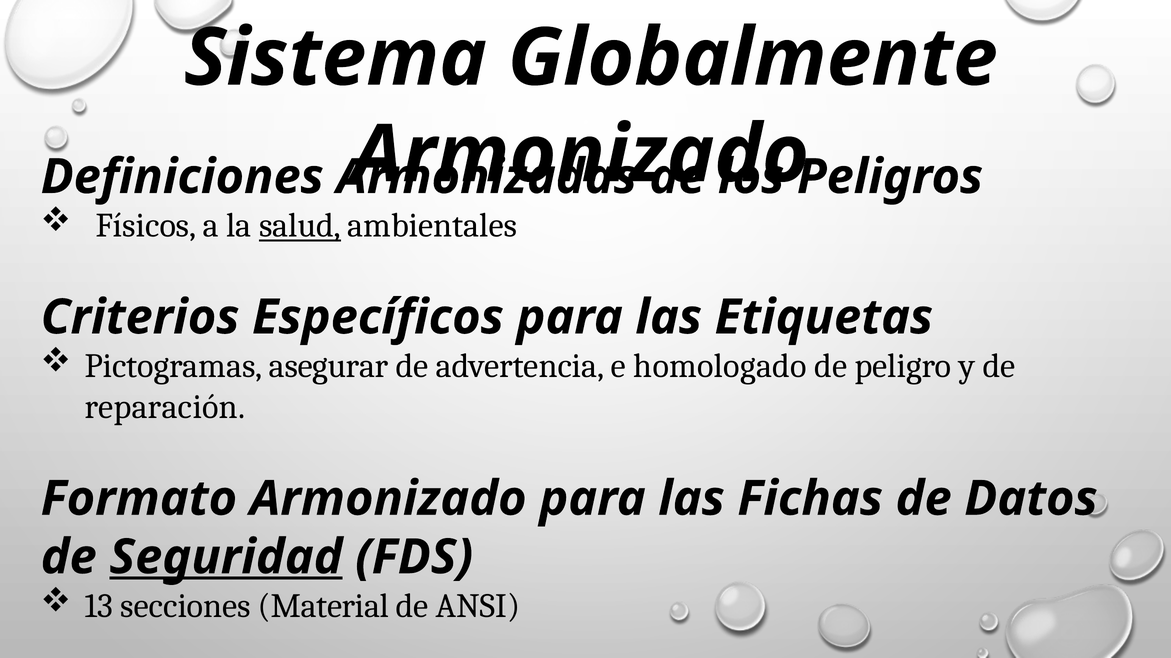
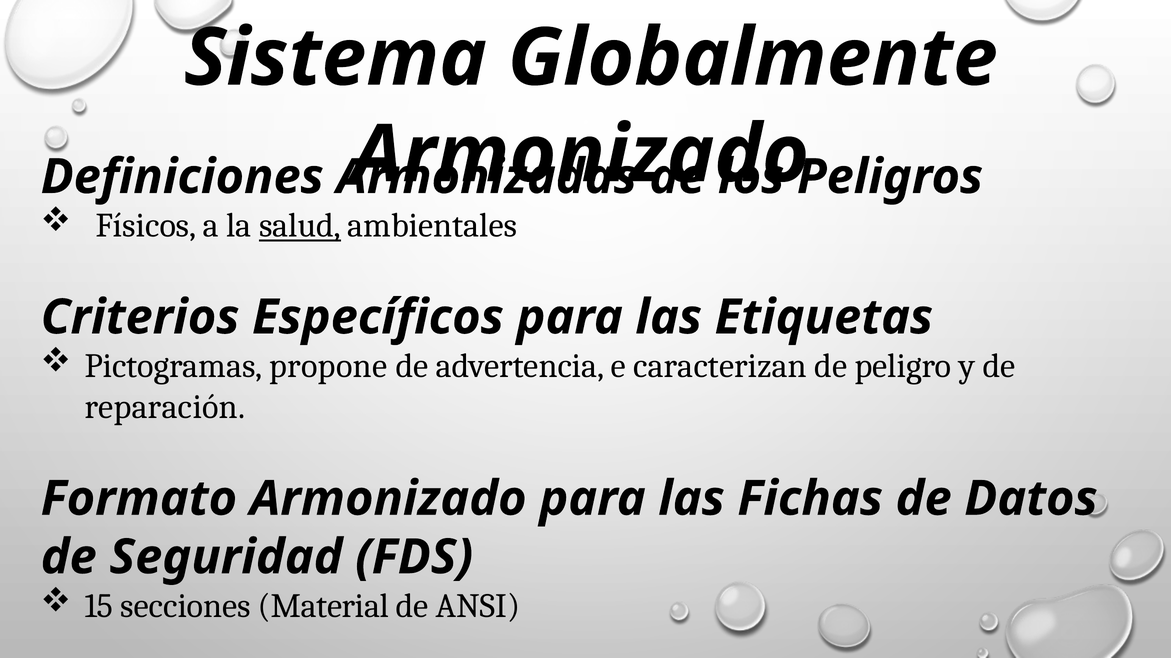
asegurar: asegurar -> propone (328, 366)
homologado: homologado -> caracterizan (720, 366)
Seguridad underline: present -> none (226, 558)
13: 13 -> 15 (99, 607)
